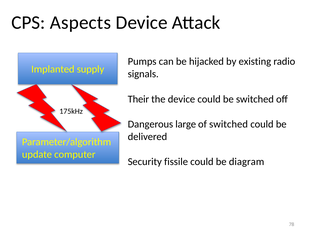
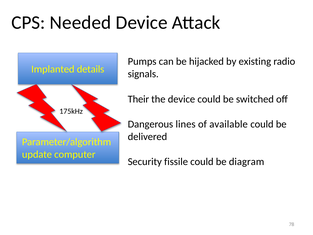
Aspects: Aspects -> Needed (80, 22)
supply: supply -> details (91, 69)
large: large -> lines (186, 124)
of switched: switched -> available (229, 124)
